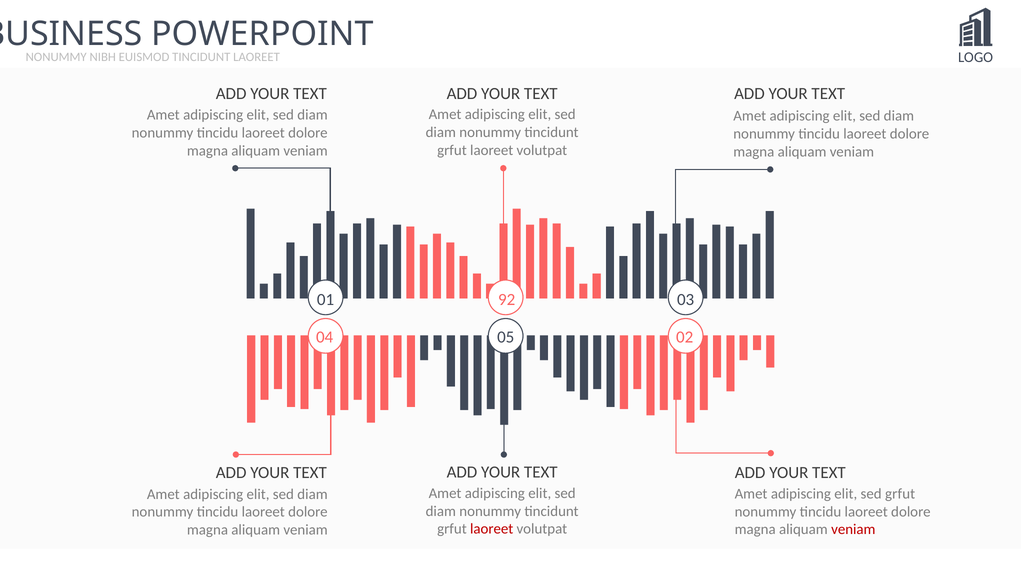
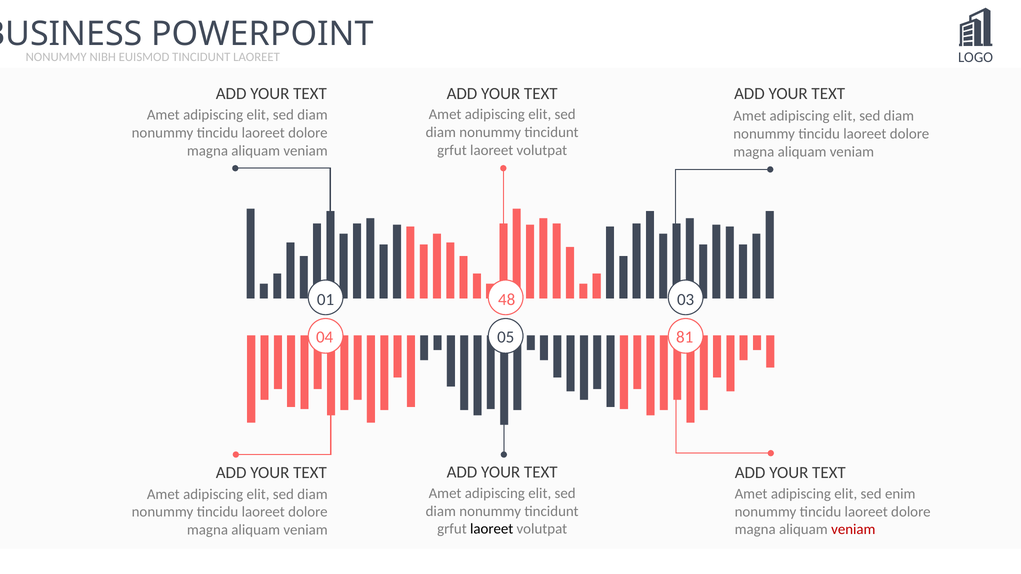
92: 92 -> 48 (507, 300)
02: 02 -> 81 (685, 337)
sed grfut: grfut -> enim (900, 494)
laoreet colour: red -> black (492, 529)
